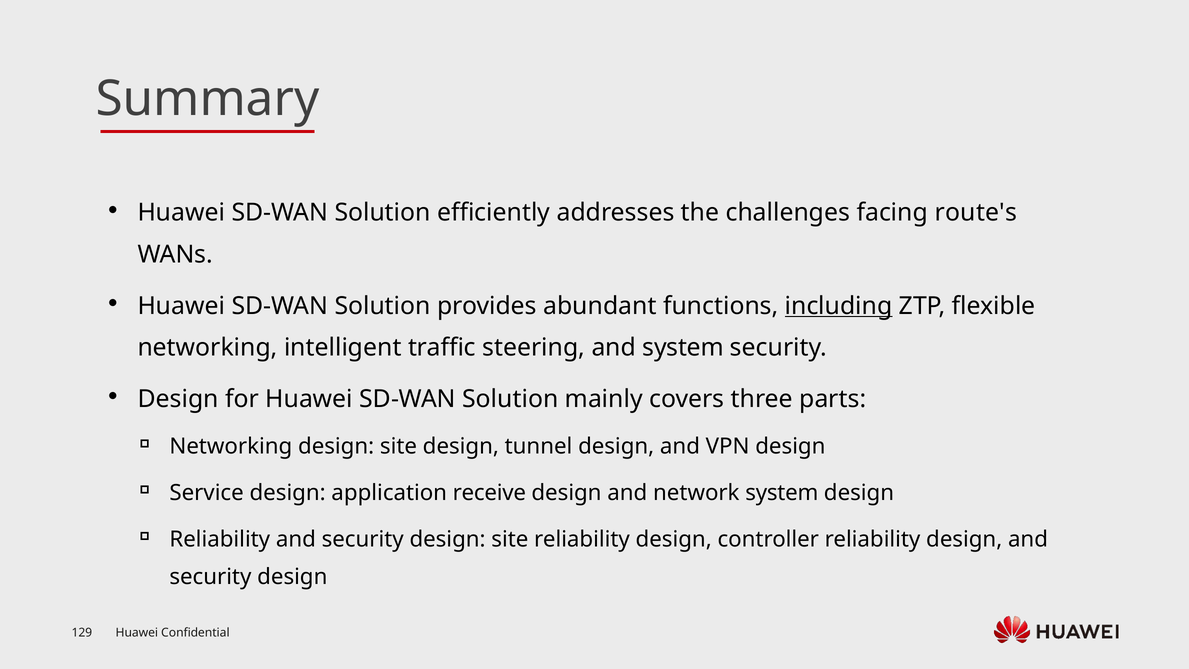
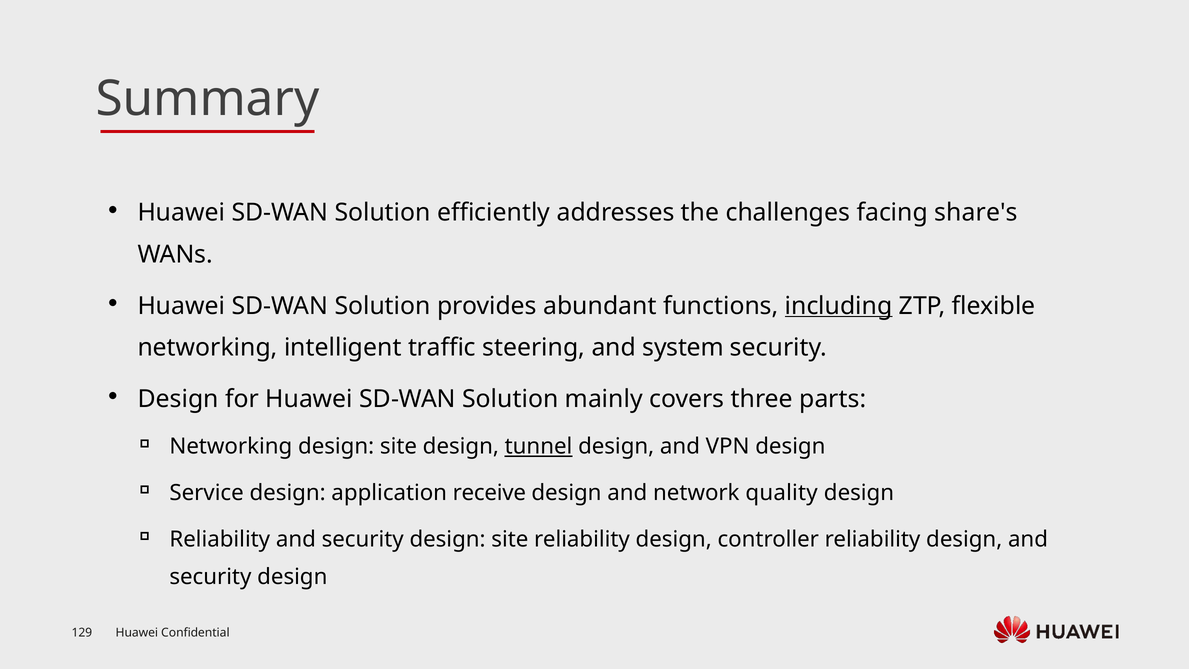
route's: route's -> share's (976, 213)
tunnel underline: none -> present (539, 446)
network system: system -> quality (782, 493)
